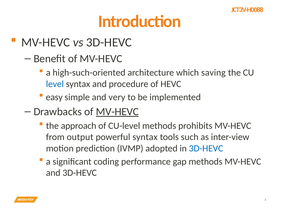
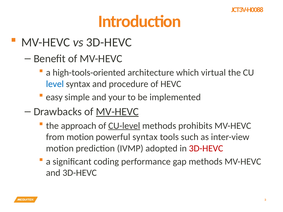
high-such-oriented: high-such-oriented -> high-tools-oriented (89, 73)
saving: saving -> virtual (213, 73)
very: very -> your (117, 97)
CU-level underline: none -> present (124, 126)
from output: output -> motion (80, 137)
3D-HEVC colour: blue -> red (206, 149)
